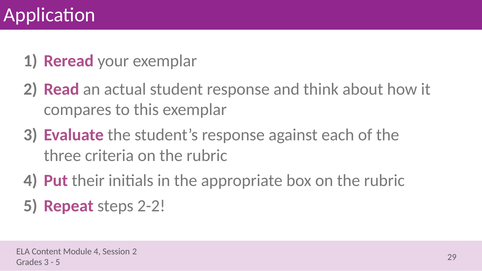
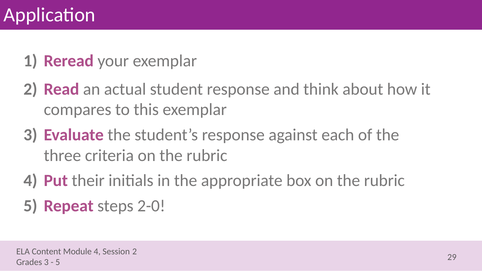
2-2: 2-2 -> 2-0 (151, 206)
